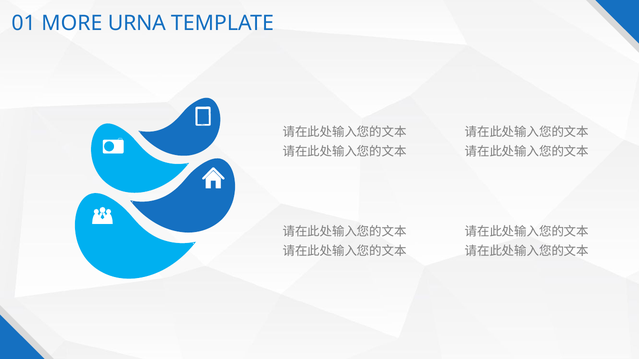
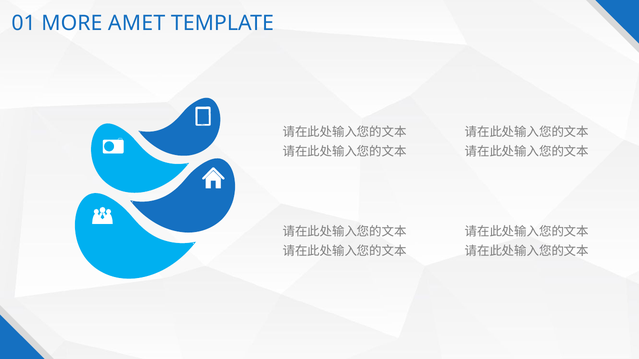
URNA: URNA -> AMET (137, 23)
